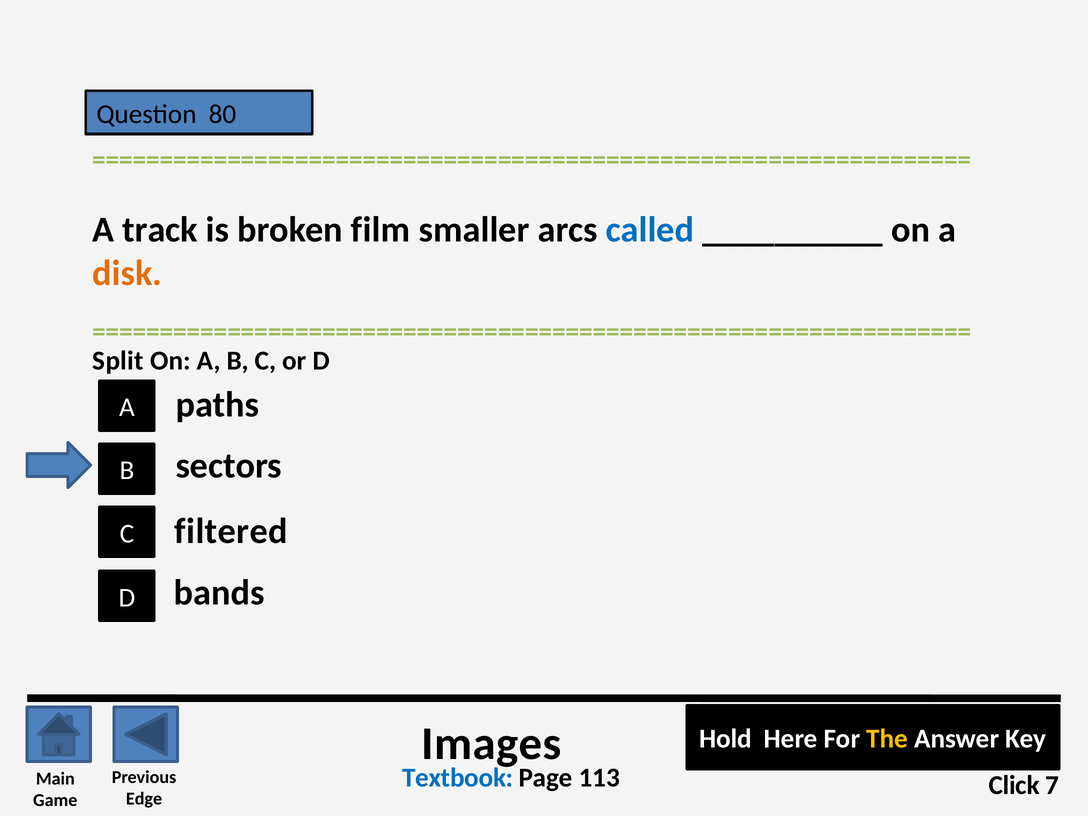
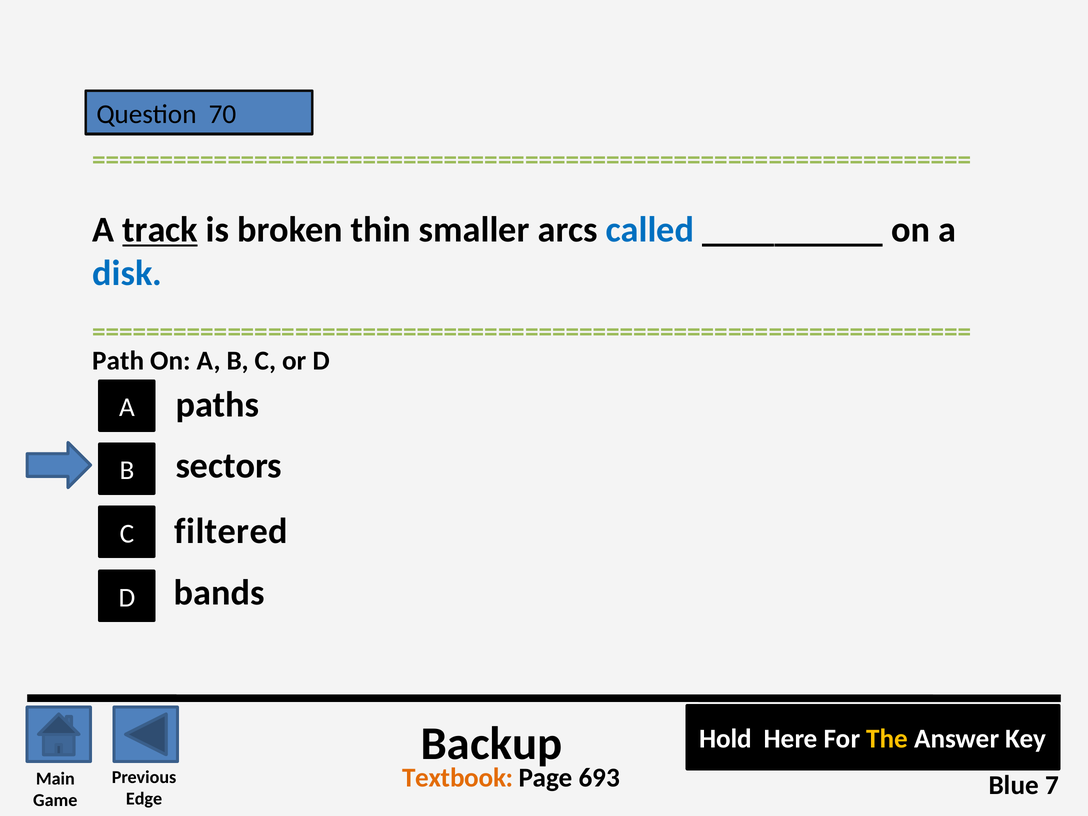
80: 80 -> 70 (222, 114)
track underline: none -> present (160, 230)
film: film -> thin (381, 230)
disk colour: orange -> blue (127, 273)
Split: Split -> Path (118, 361)
Images: Images -> Backup (492, 744)
Textbook colour: blue -> orange (458, 778)
113: 113 -> 693 (599, 778)
Click: Click -> Blue (1014, 785)
